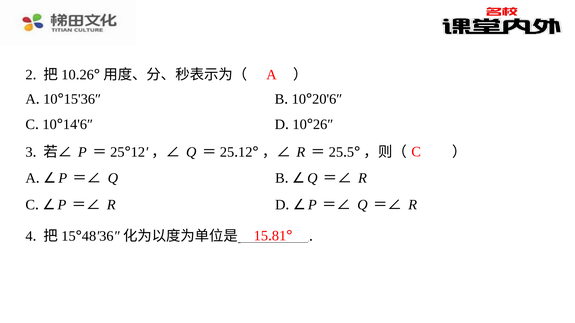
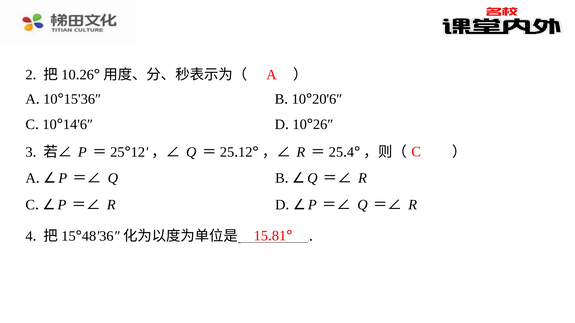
5: 5 -> 4 (351, 152)
